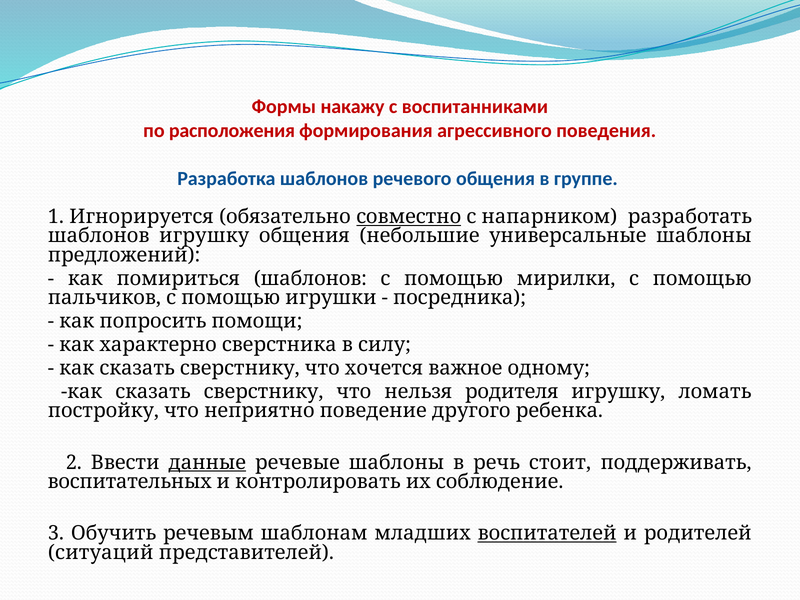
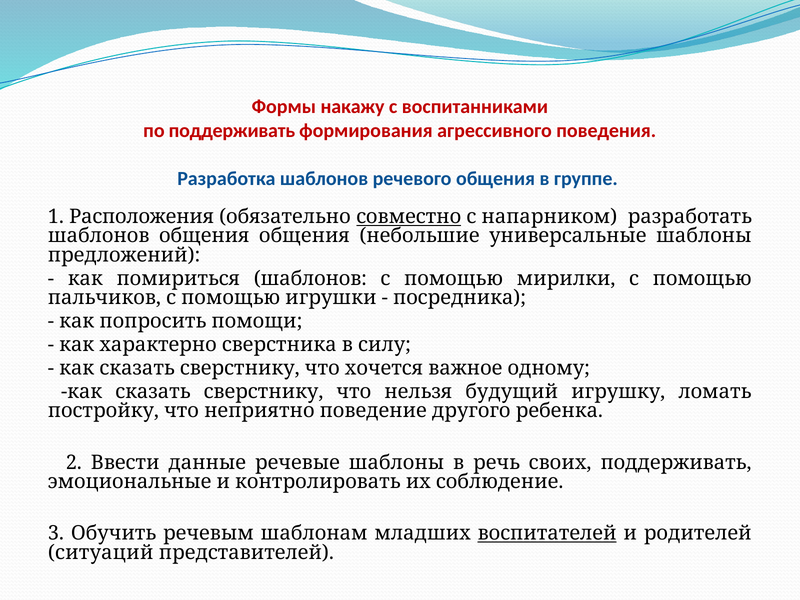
по расположения: расположения -> поддерживать (232, 131)
Игнорируется: Игнорируется -> Расположения (142, 217)
шаблонов игрушку: игрушку -> общения (204, 236)
родителя: родителя -> будущий (512, 392)
данные underline: present -> none (207, 462)
стоит: стоит -> своих (560, 462)
воспитательных: воспитательных -> эмоциональные (130, 482)
